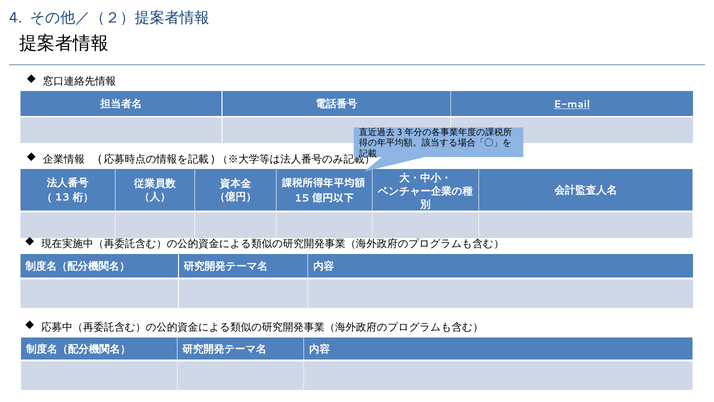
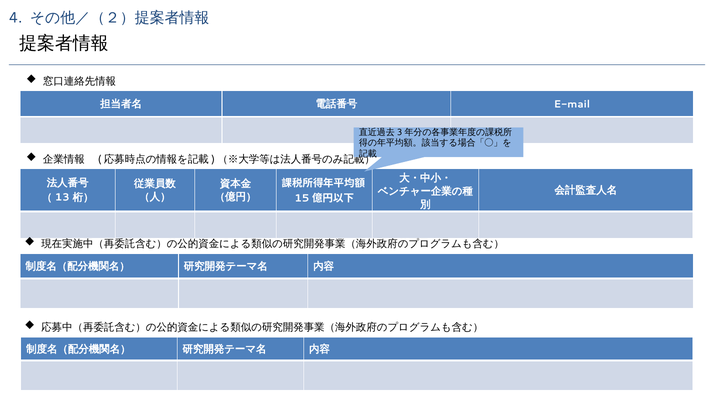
E-mail underline: present -> none (572, 104)
